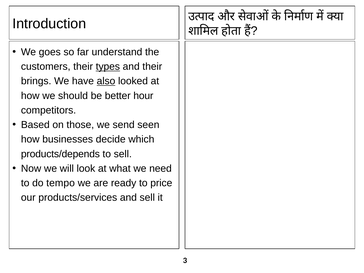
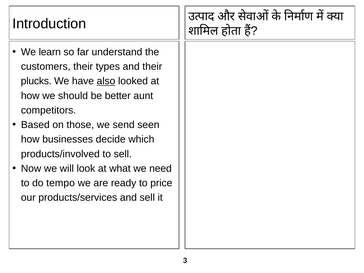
goes: goes -> learn (50, 52)
types underline: present -> none (108, 67)
brings: brings -> plucks (36, 81)
hour: hour -> aunt (143, 96)
products/depends: products/depends -> products/involved (60, 154)
